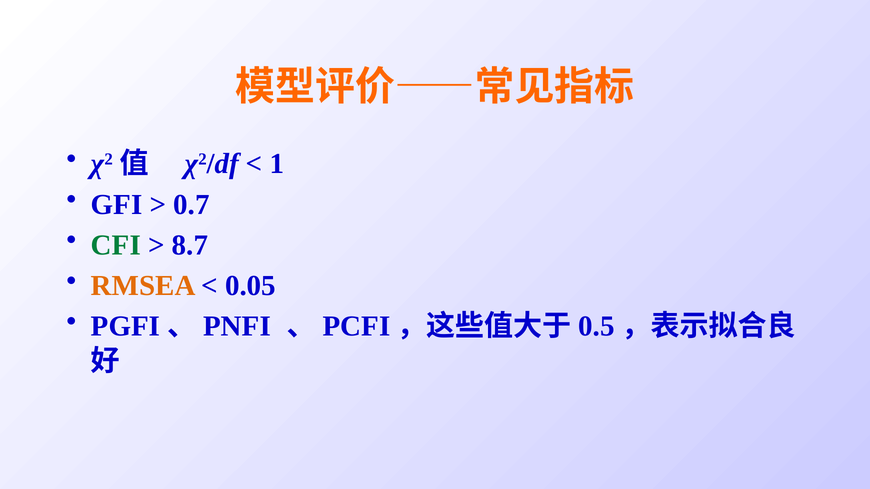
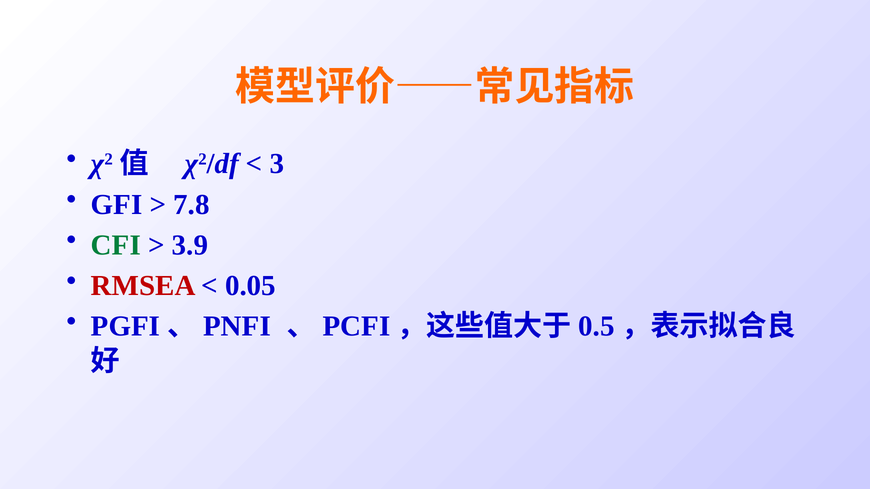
1: 1 -> 3 (277, 164)
0.7: 0.7 -> 7.8 (192, 205)
8.7: 8.7 -> 3.9 (190, 245)
RMSEA colour: orange -> red (143, 286)
